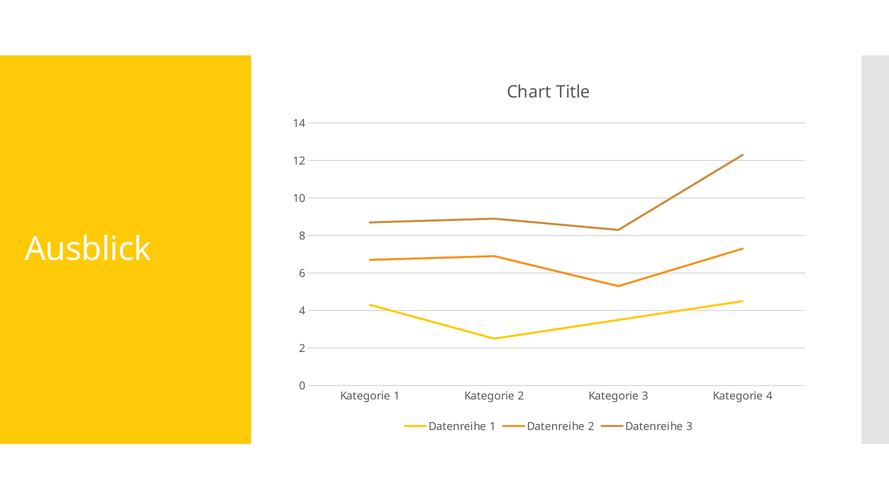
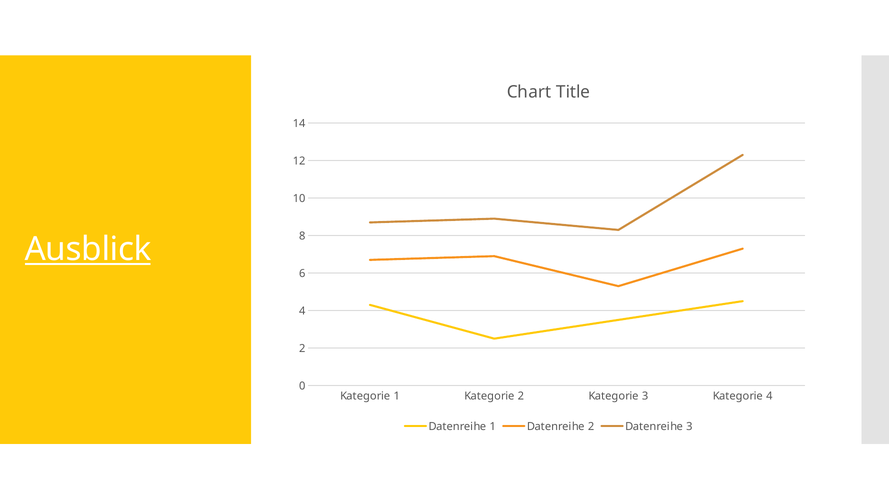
Ausblick underline: none -> present (88, 249)
